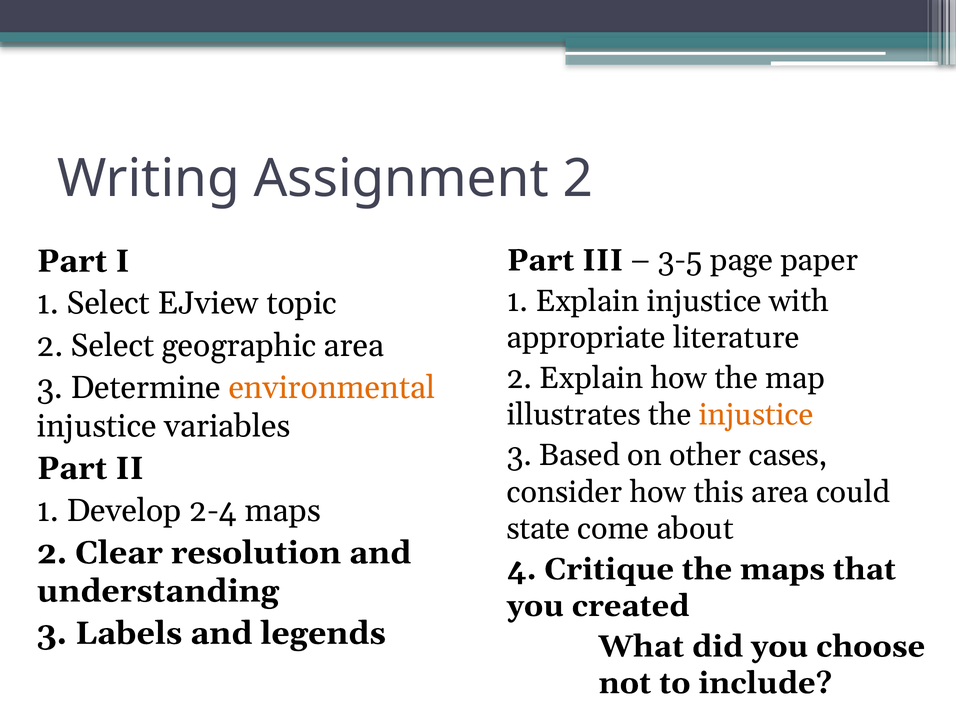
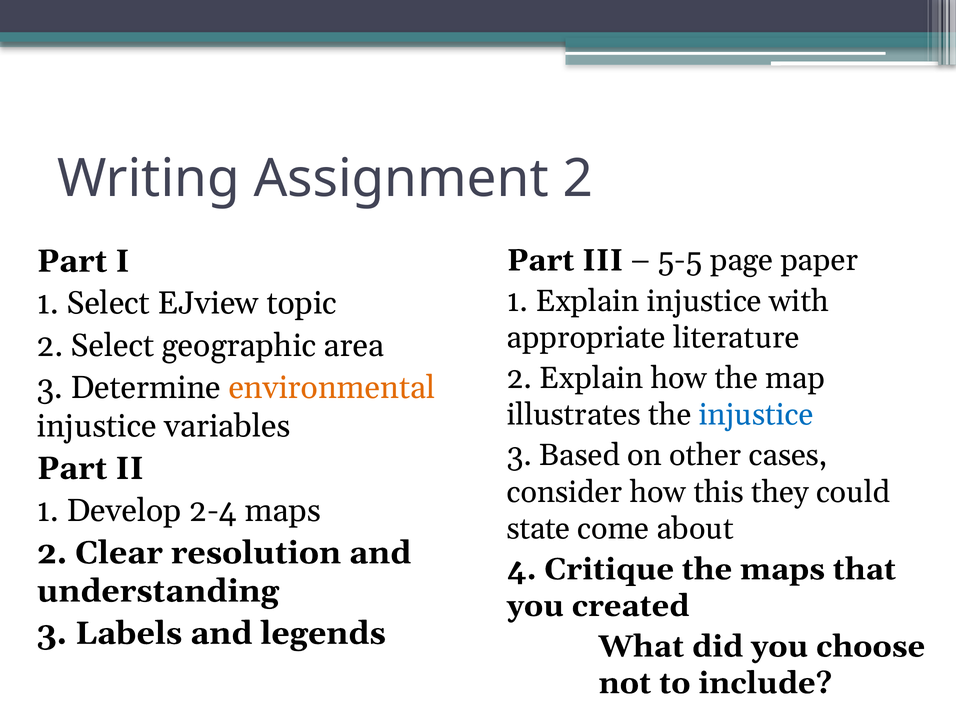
3-5: 3-5 -> 5-5 (680, 260)
injustice colour: orange -> blue (756, 415)
this area: area -> they (780, 492)
